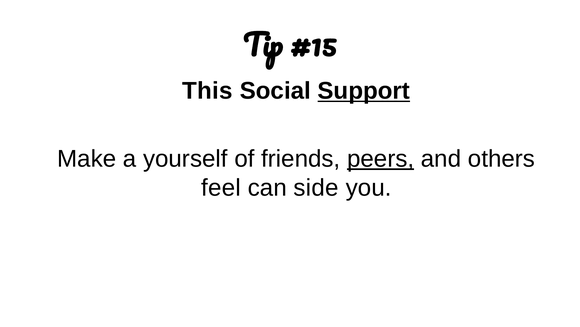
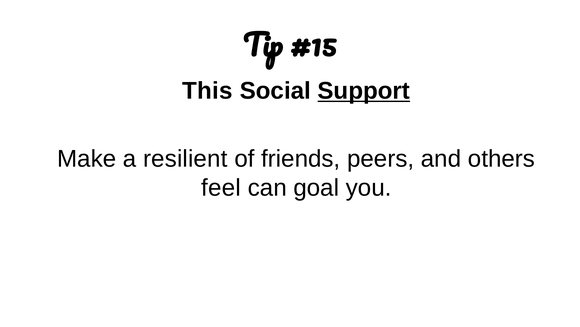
yourself: yourself -> resilient (185, 158)
peers underline: present -> none (381, 158)
side: side -> goal (316, 187)
